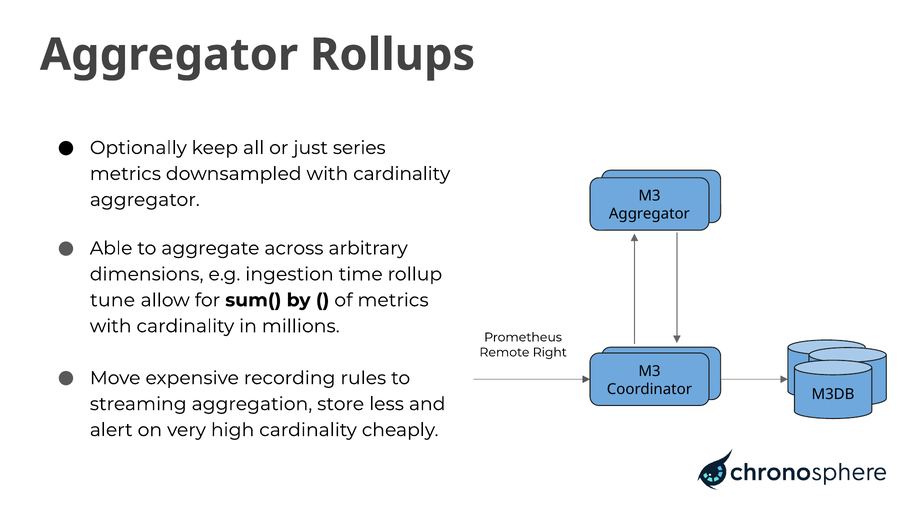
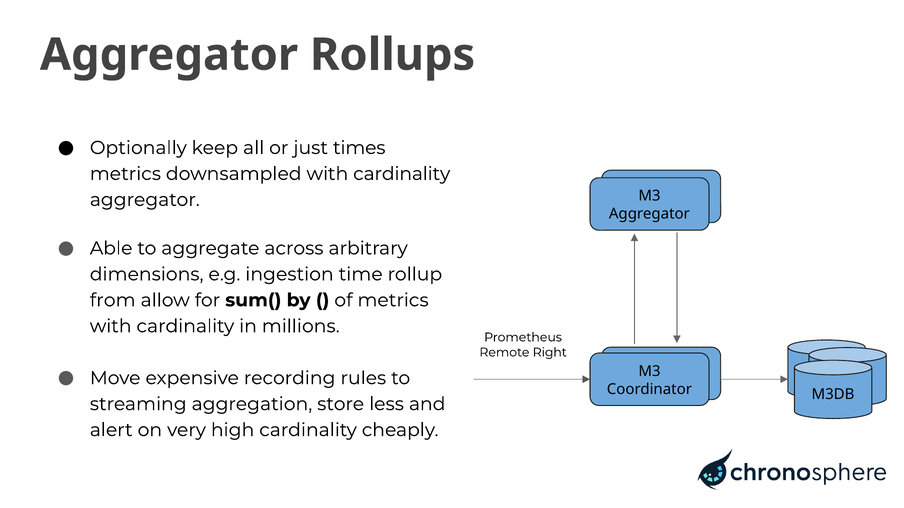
series: series -> times (359, 148)
tune: tune -> from (113, 300)
